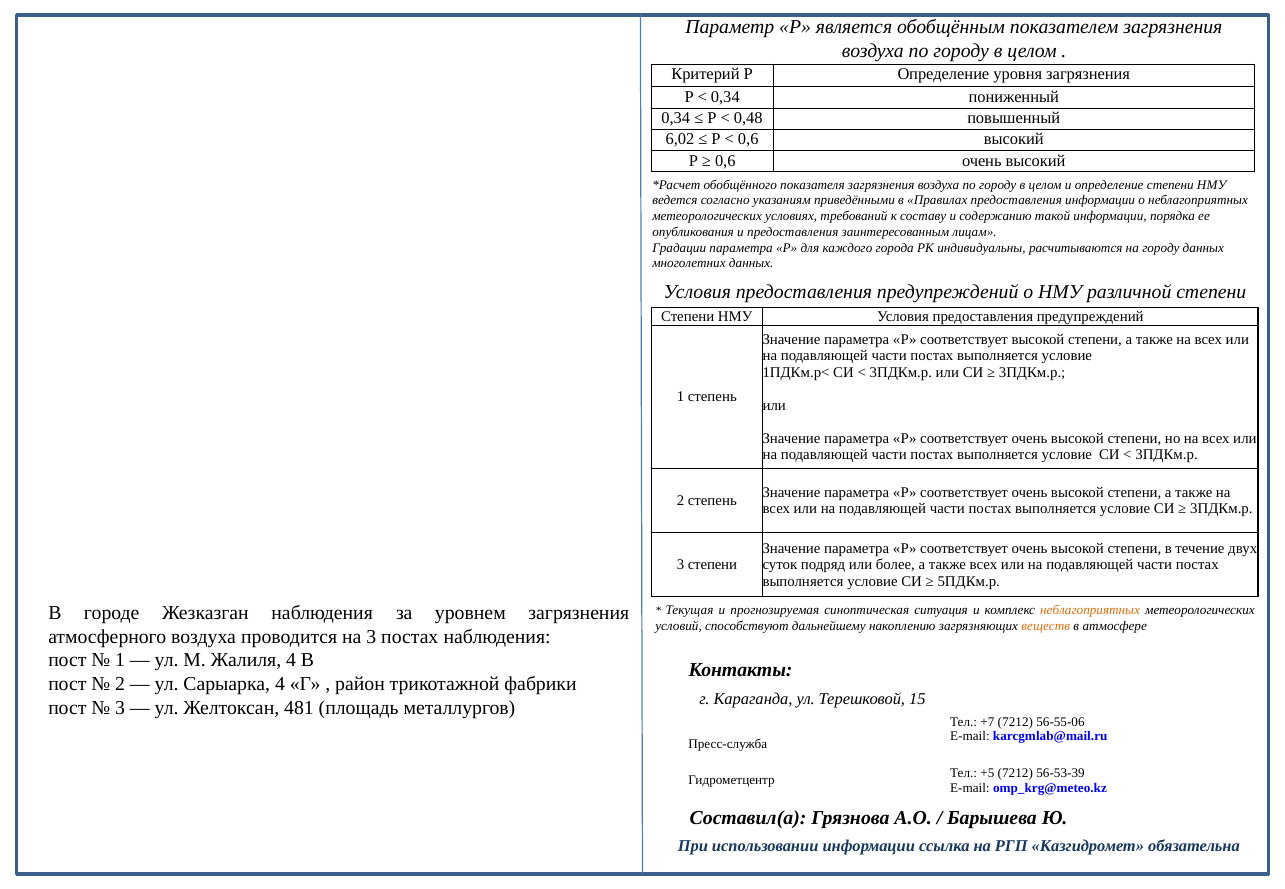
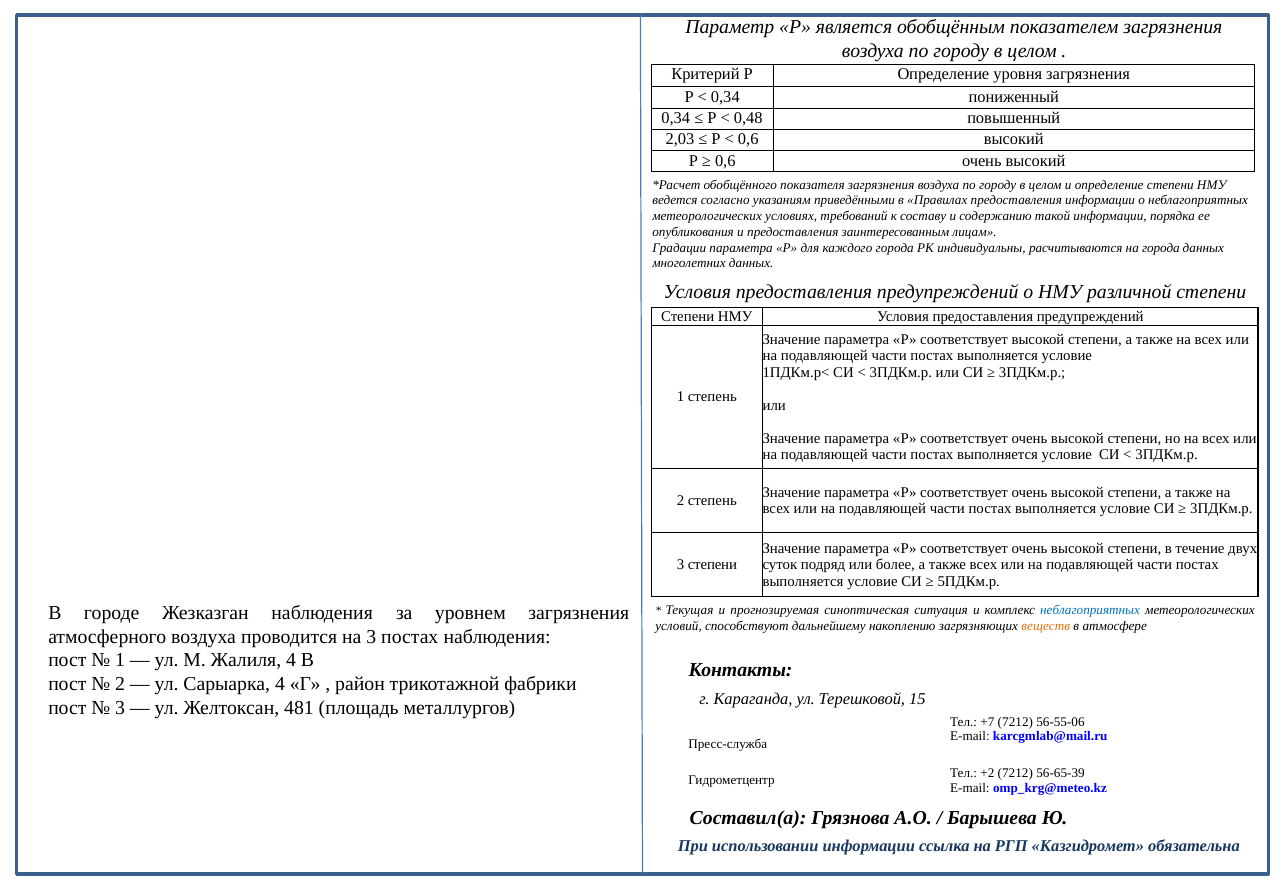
6,02: 6,02 -> 2,03 (680, 140)
на городу: городу -> города (1161, 248)
неблагоприятных colour: orange -> blue (1090, 611)
+5: +5 -> +2 (987, 774)
56-53-39: 56-53-39 -> 56-65-39 (1061, 774)
